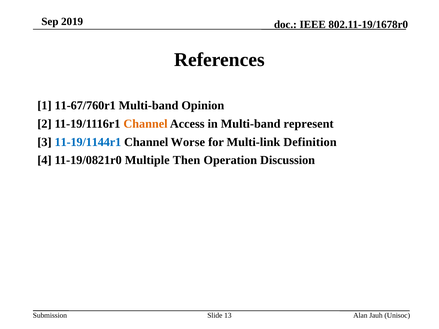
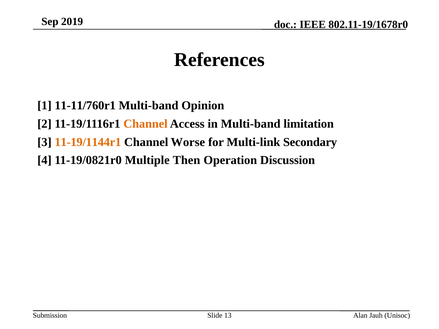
11-67/760r1: 11-67/760r1 -> 11-11/760r1 (85, 105)
represent: represent -> limitation (309, 124)
11-19/1144r1 colour: blue -> orange (88, 142)
Definition: Definition -> Secondary (310, 142)
